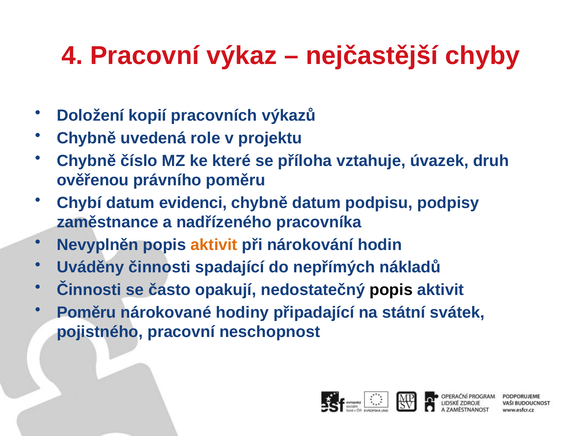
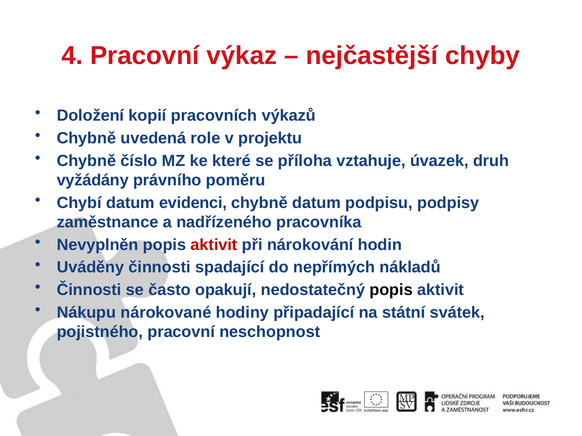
ověřenou: ověřenou -> vyžádány (93, 180)
aktivit colour: orange -> red (214, 245)
Poměru: Poměru -> Nákupu (86, 313)
